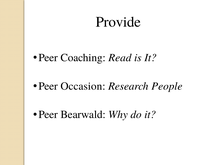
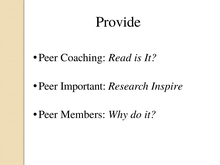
Occasion: Occasion -> Important (83, 86)
People: People -> Inspire (167, 86)
Bearwald: Bearwald -> Members (83, 114)
